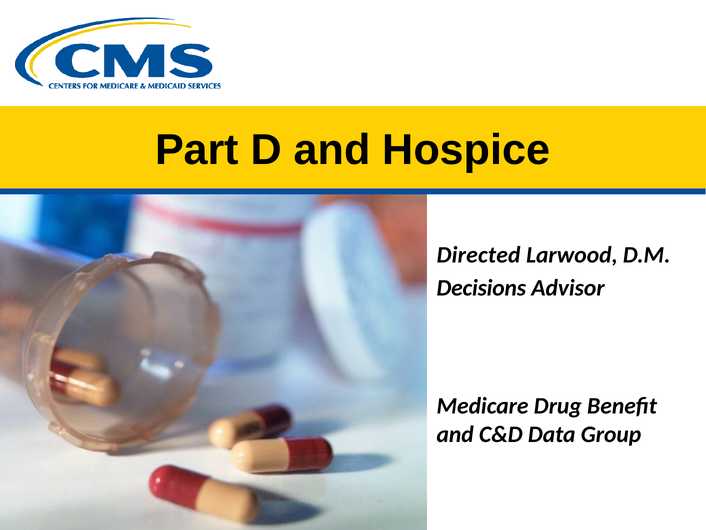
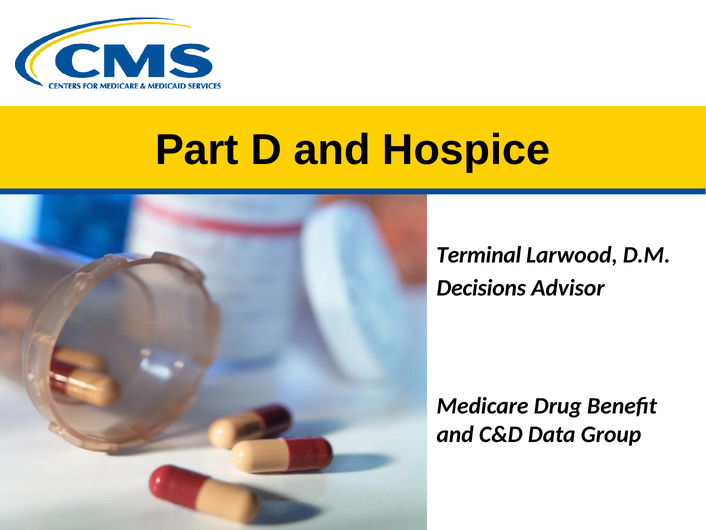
Directed: Directed -> Terminal (479, 255)
